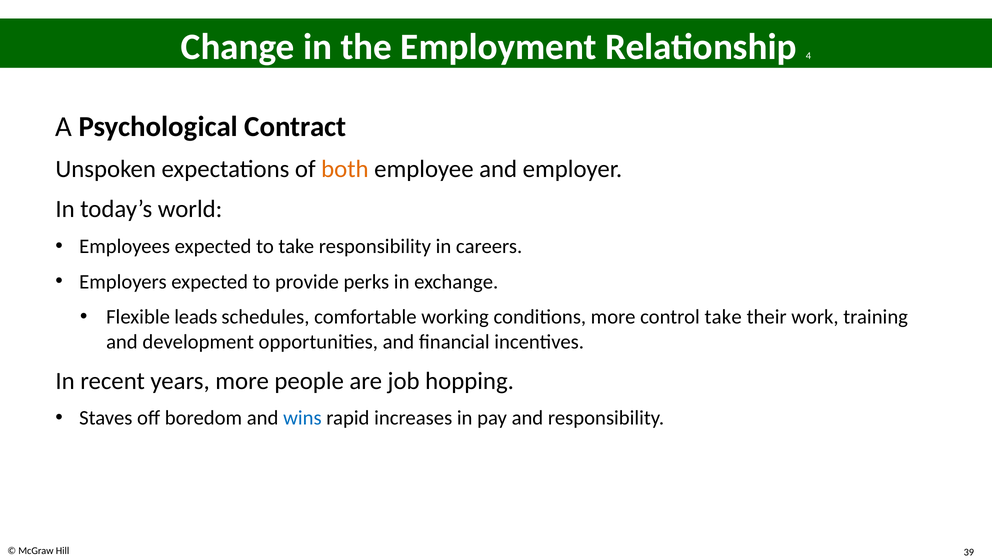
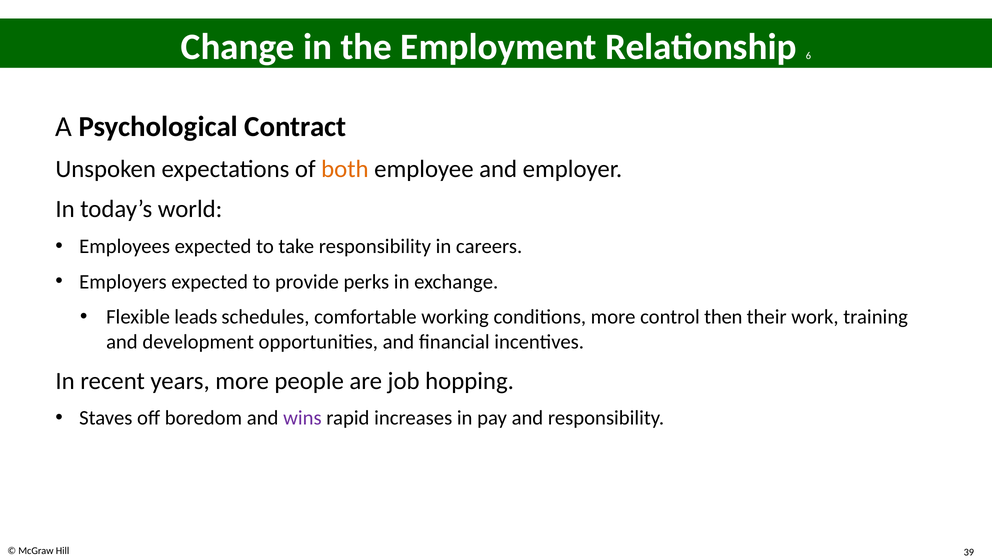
4: 4 -> 6 (808, 56)
control take: take -> then (723, 317)
wins colour: blue -> purple (302, 418)
